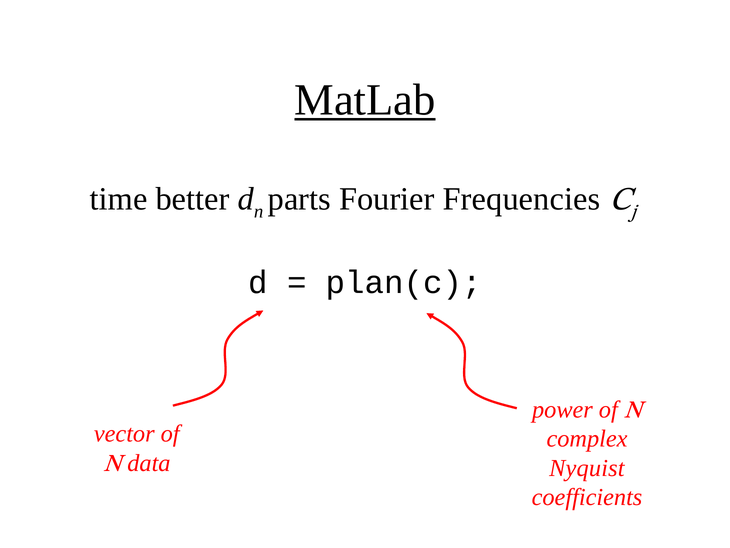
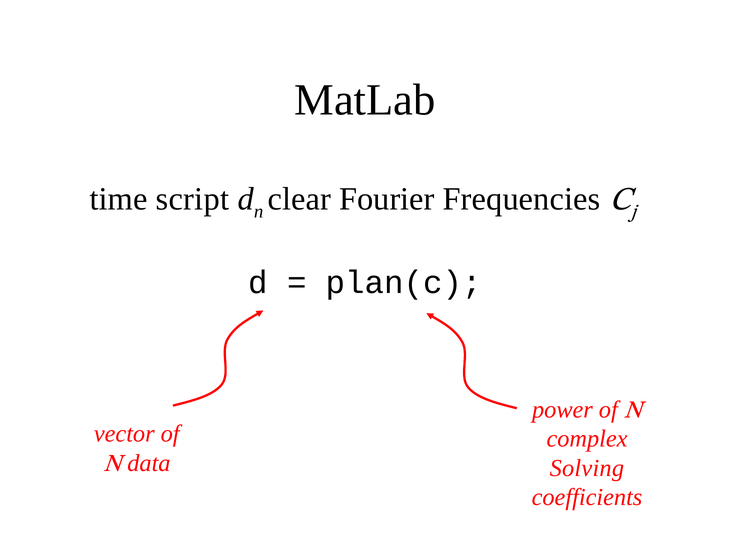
MatLab underline: present -> none (365, 100)
better: better -> script (192, 199)
parts: parts -> clear (299, 199)
Nyquist: Nyquist -> Solving (587, 468)
